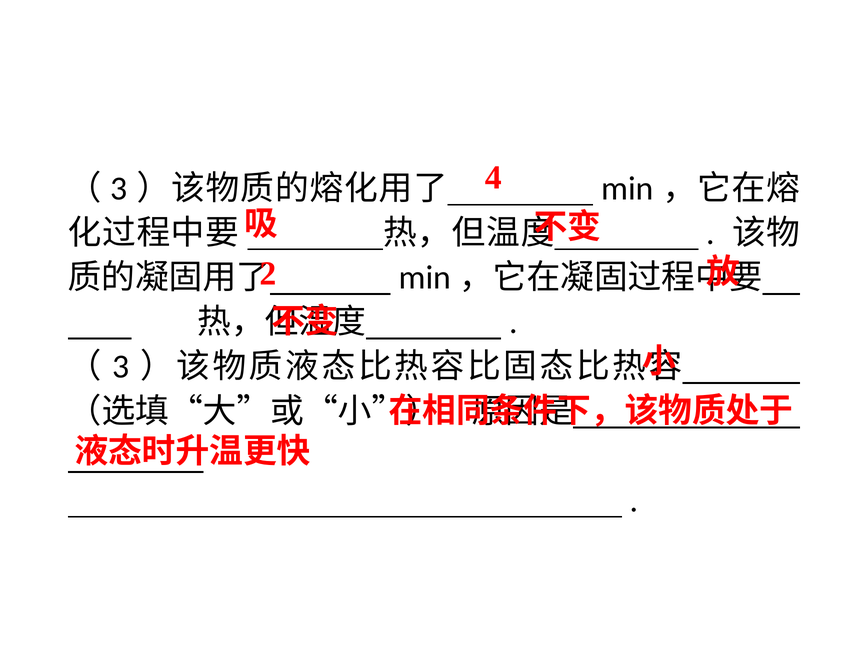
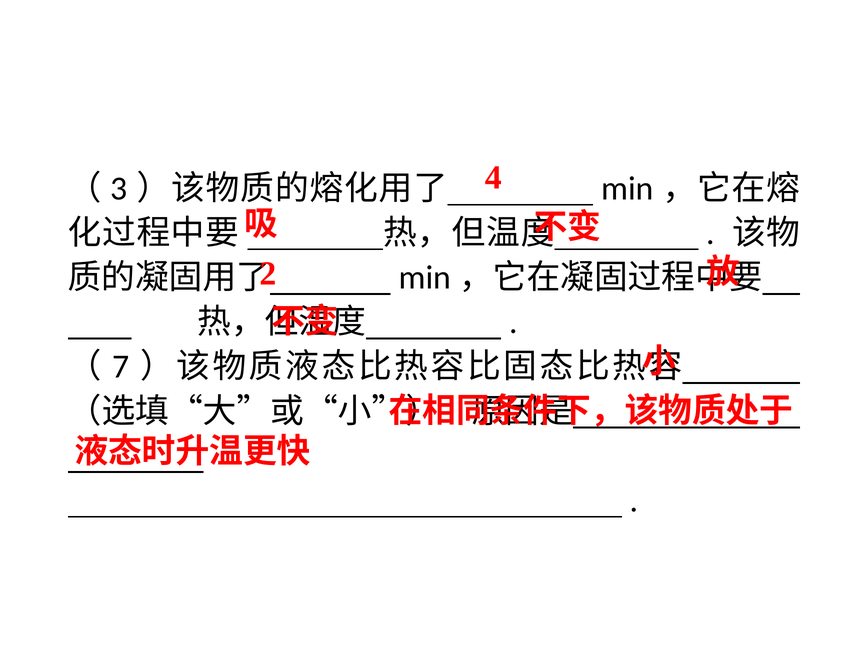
3: 3 -> 7 (121, 367)
